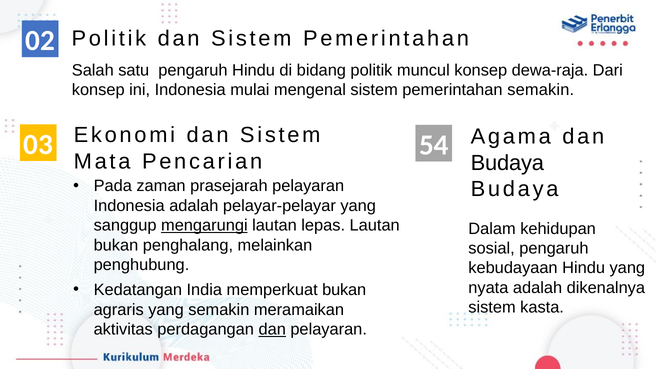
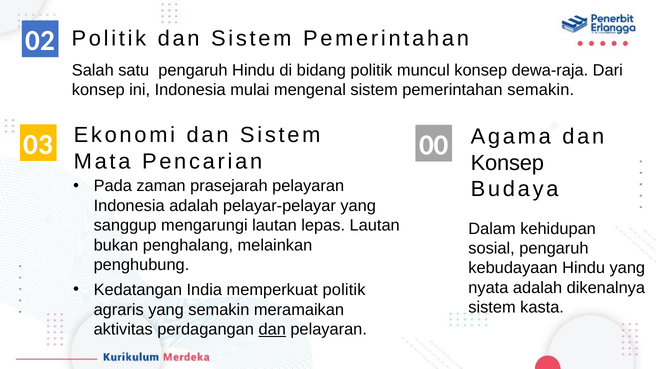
54: 54 -> 00 (434, 145)
Budaya: Budaya -> Konsep (507, 163)
mengarungi underline: present -> none (204, 225)
memperkuat bukan: bukan -> politik (344, 290)
